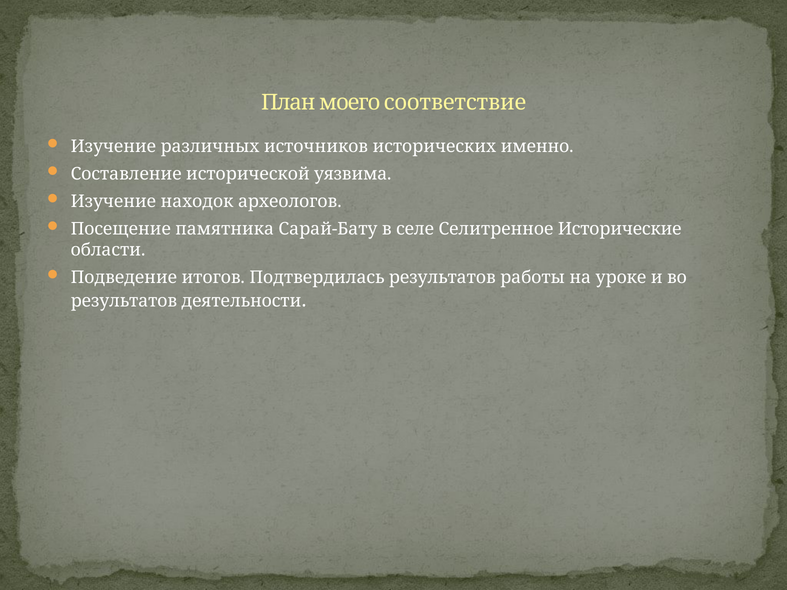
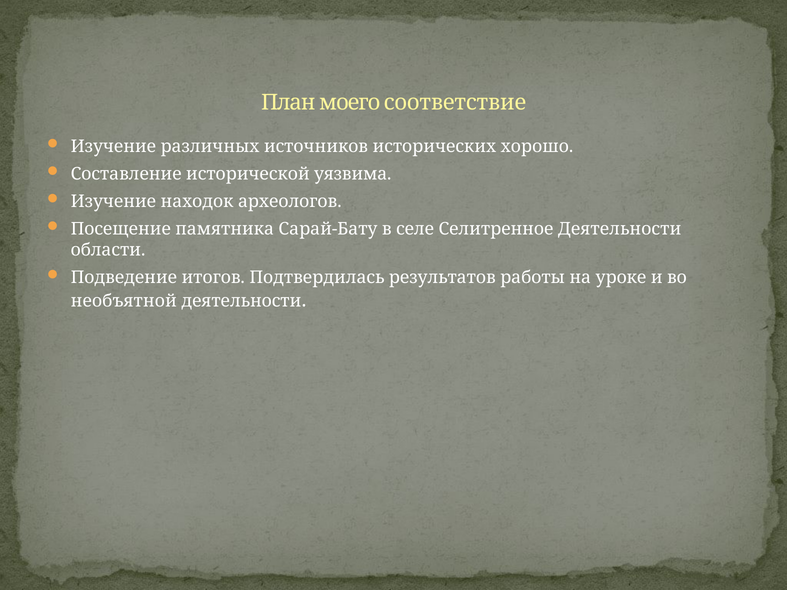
именно: именно -> хорошо (537, 147)
Селитренное Исторические: Исторические -> Деятельности (620, 229)
результатов: результатов -> необъятной (124, 301)
